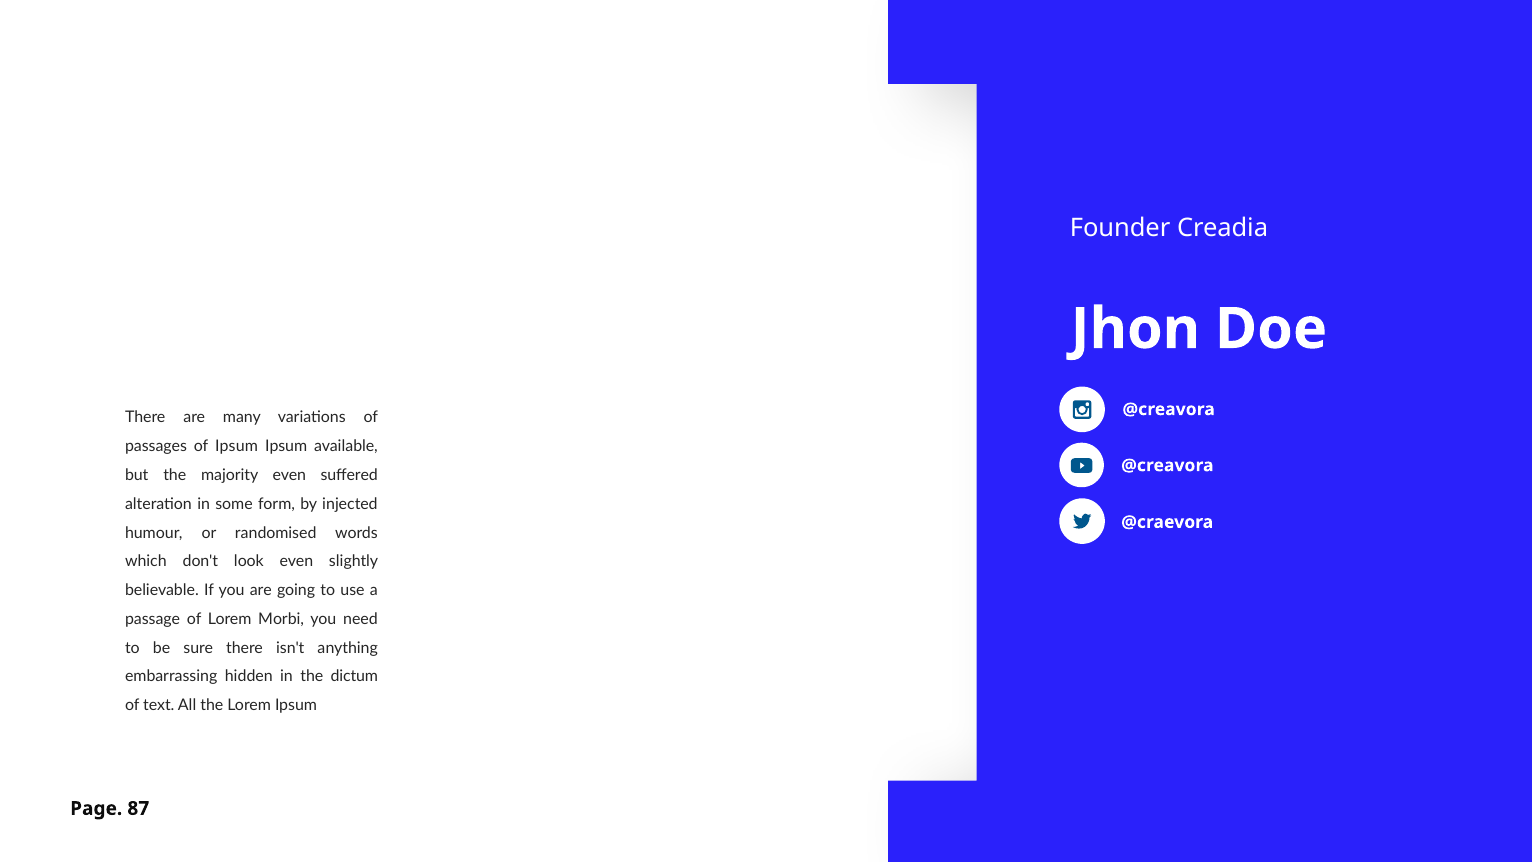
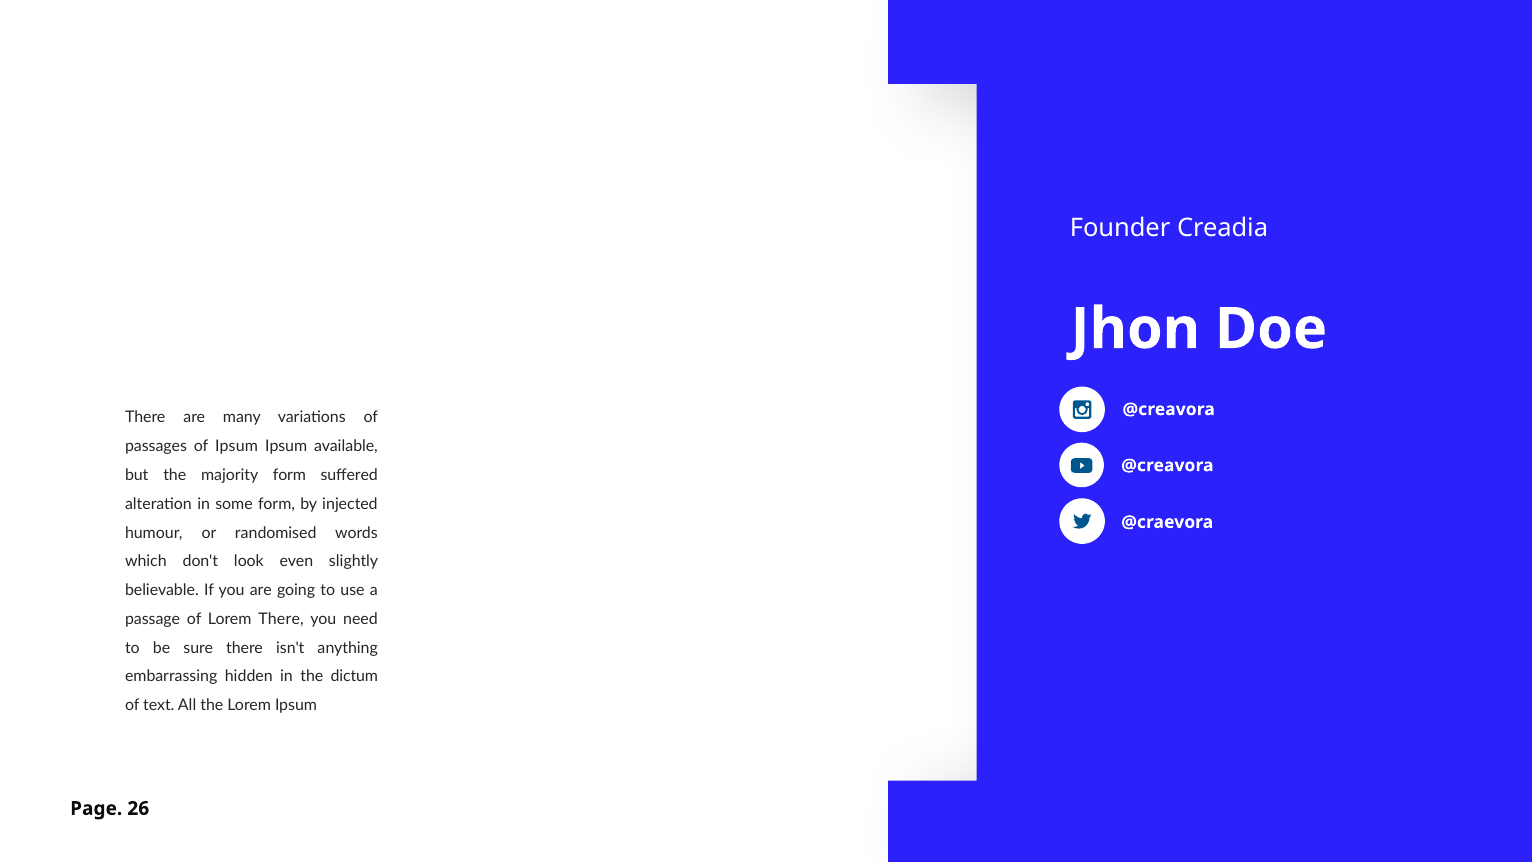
majority even: even -> form (289, 475)
Lorem Morbi: Morbi -> There (281, 619)
87: 87 -> 26 (138, 808)
